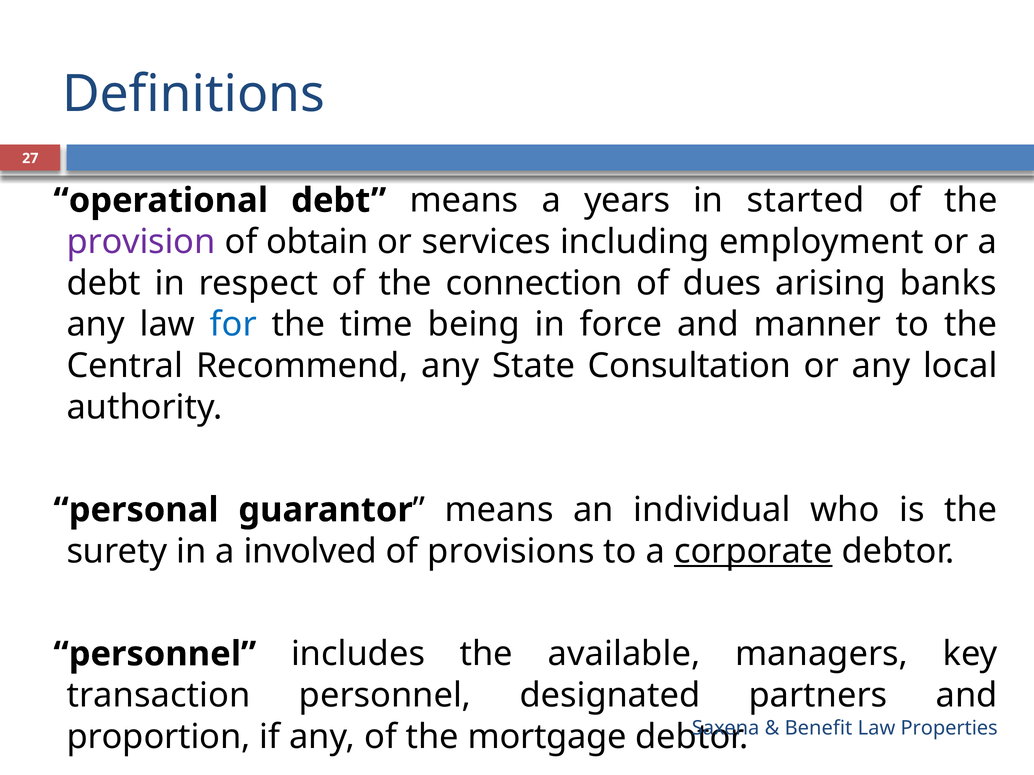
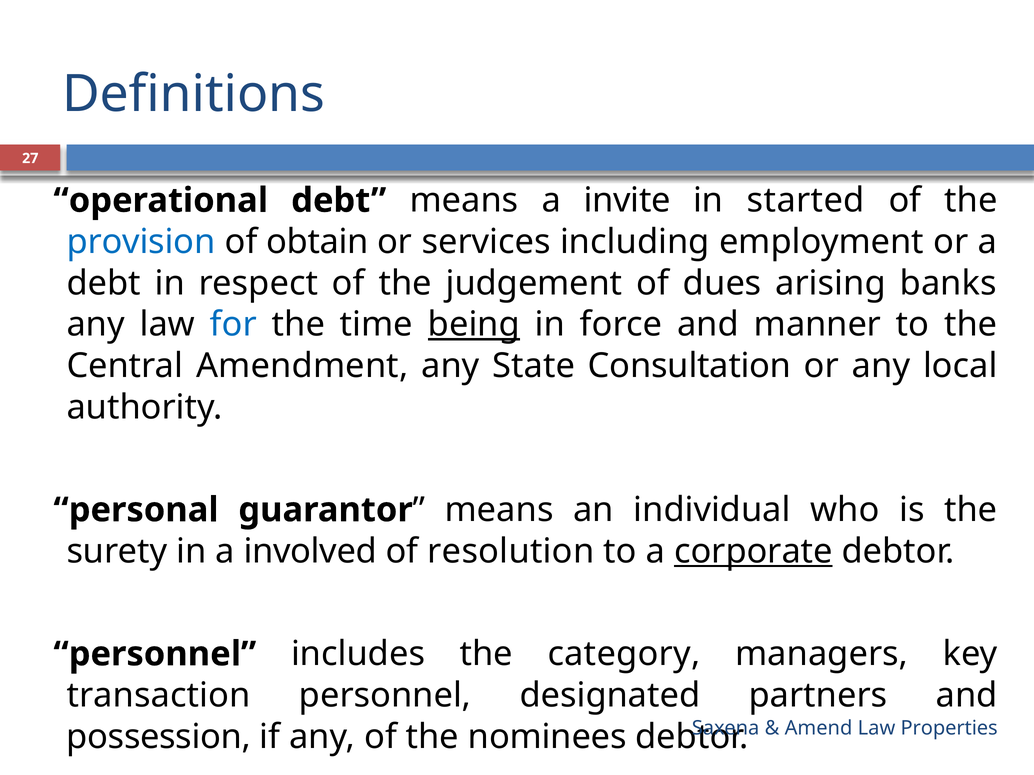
years: years -> invite (627, 201)
provision colour: purple -> blue (141, 242)
connection: connection -> judgement (534, 283)
being underline: none -> present (474, 325)
Recommend: Recommend -> Amendment (302, 366)
provisions: provisions -> resolution (511, 552)
available: available -> category (624, 654)
Benefit: Benefit -> Amend (819, 729)
proportion: proportion -> possession (159, 737)
mortgage: mortgage -> nominees (547, 737)
